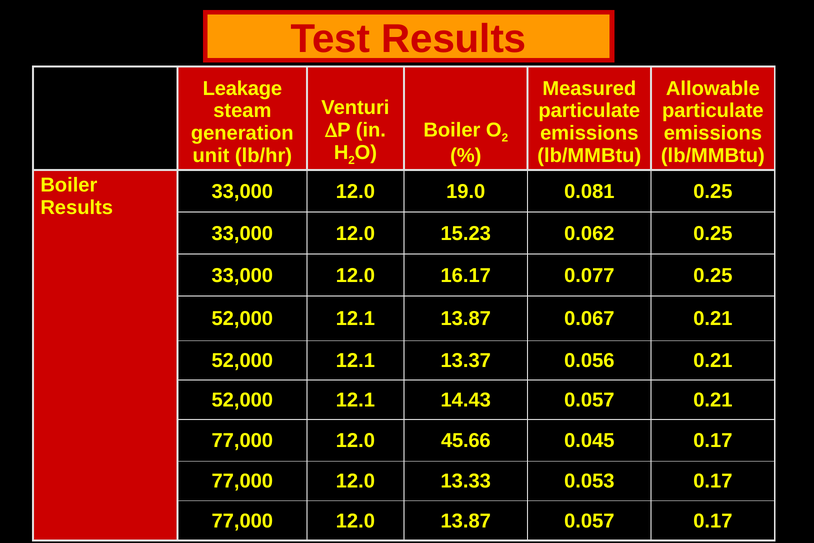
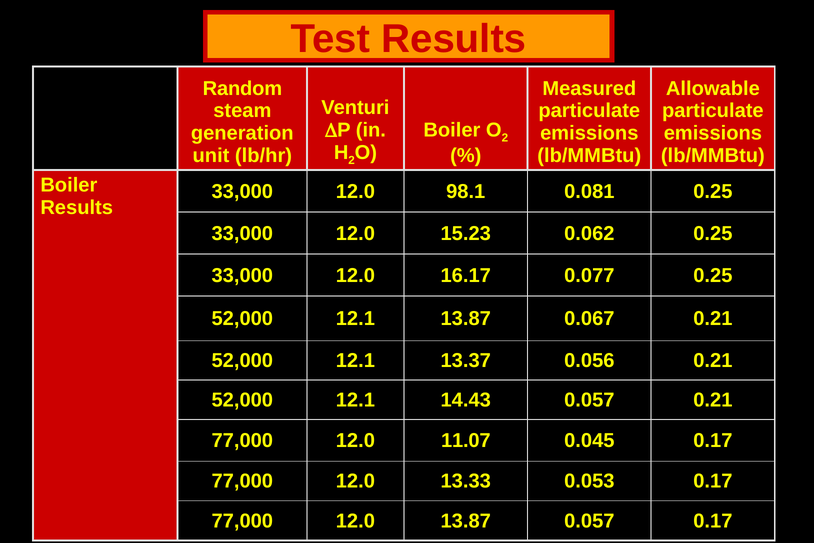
Leakage: Leakage -> Random (242, 88)
19.0: 19.0 -> 98.1 (466, 191)
45.66: 45.66 -> 11.07 (466, 440)
